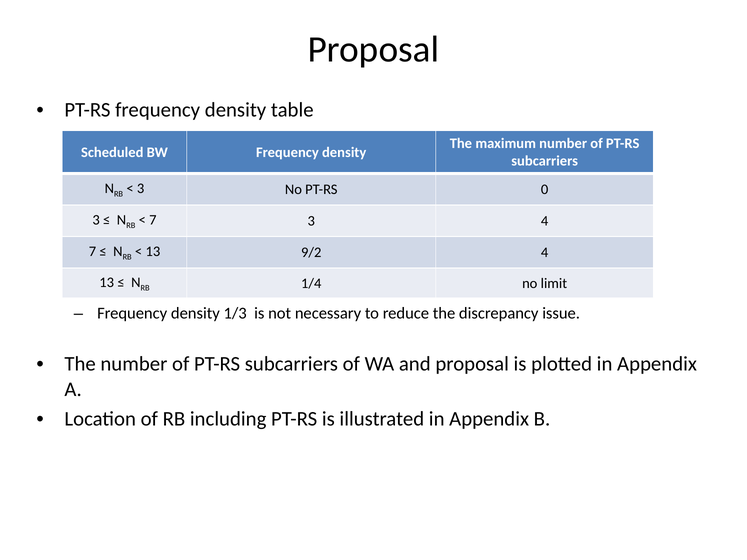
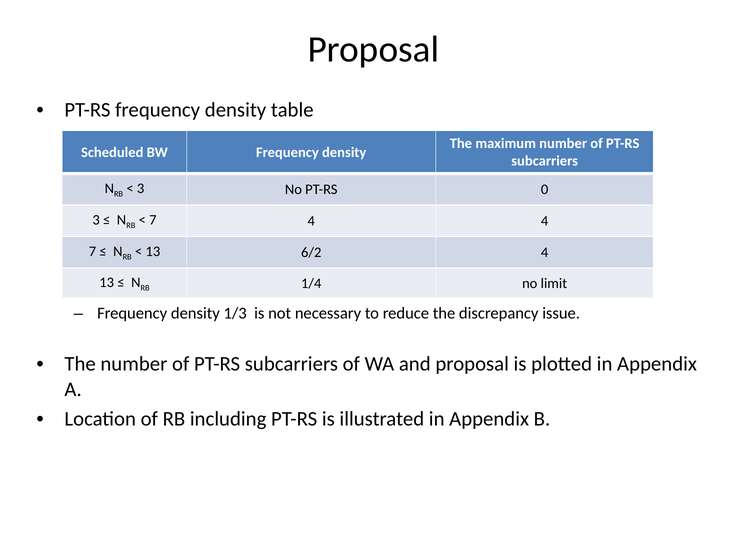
7 3: 3 -> 4 (311, 221)
9/2: 9/2 -> 6/2 (311, 253)
